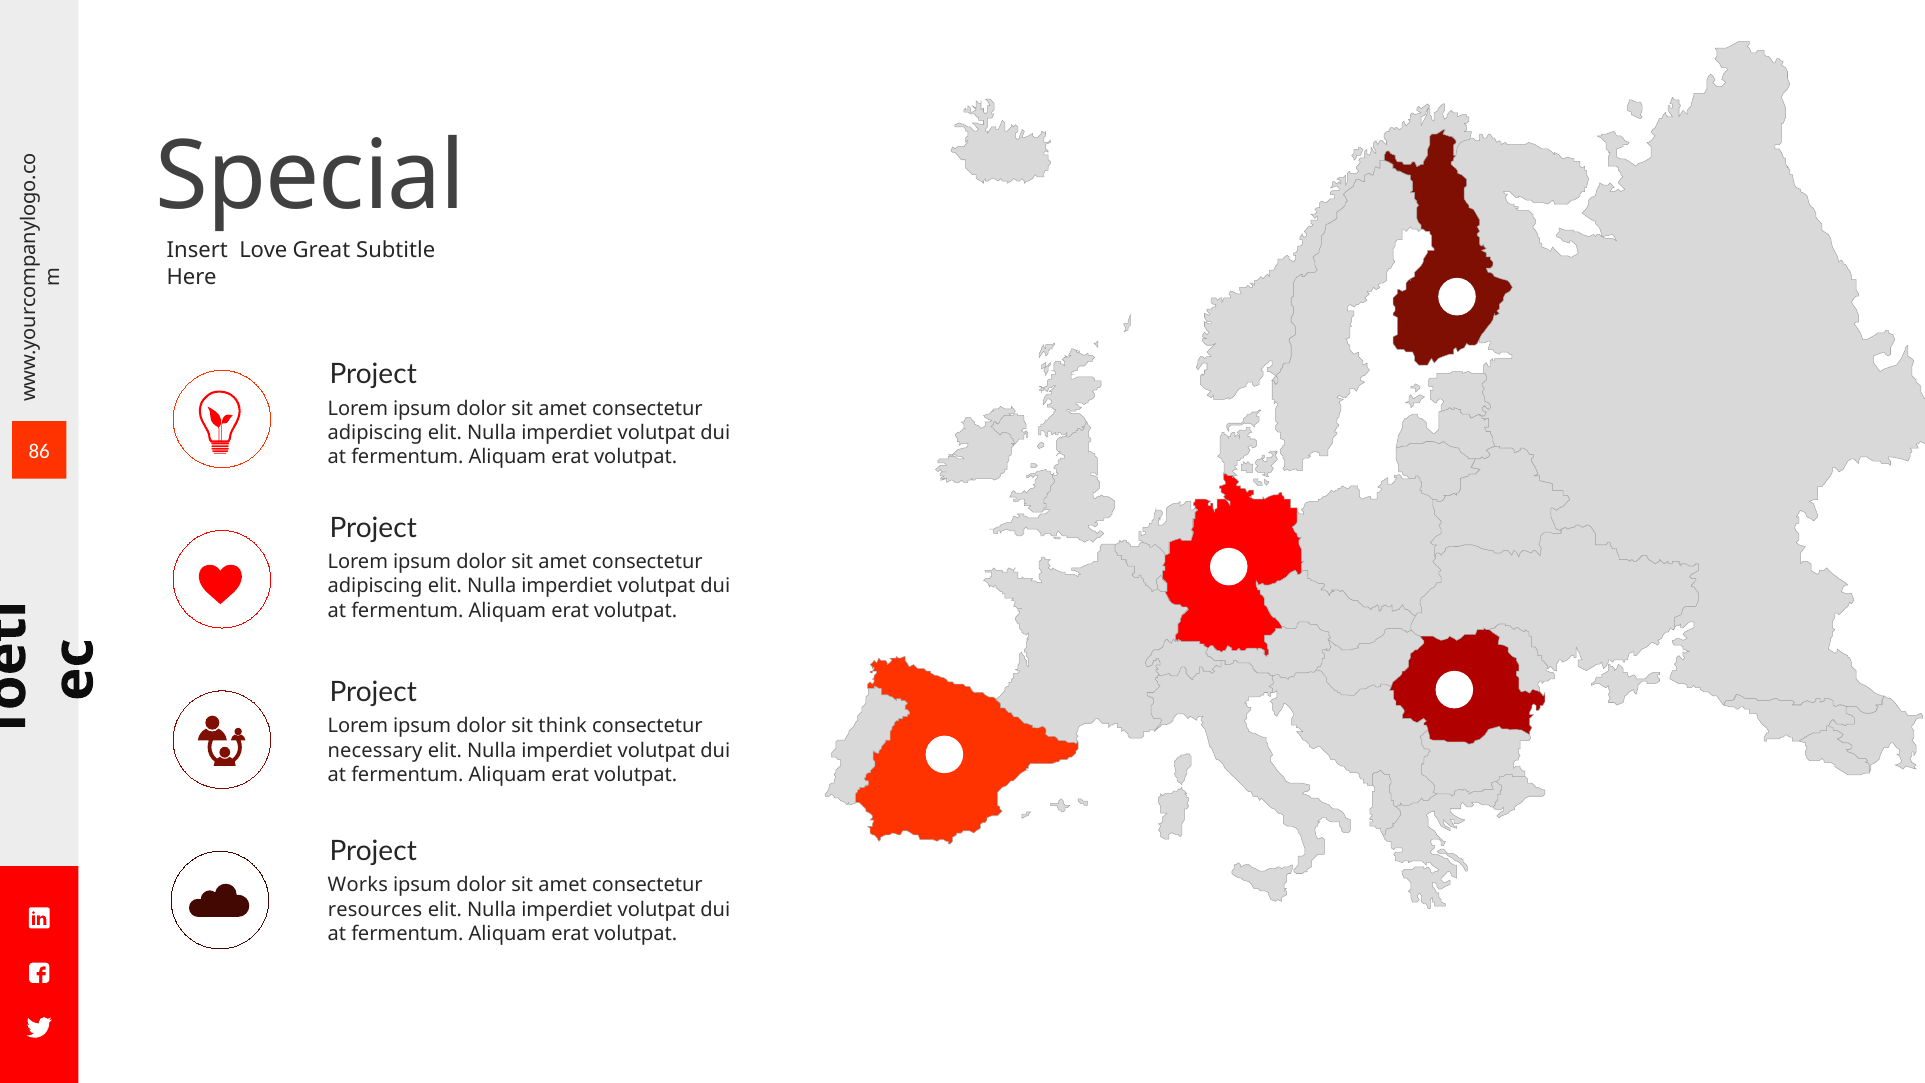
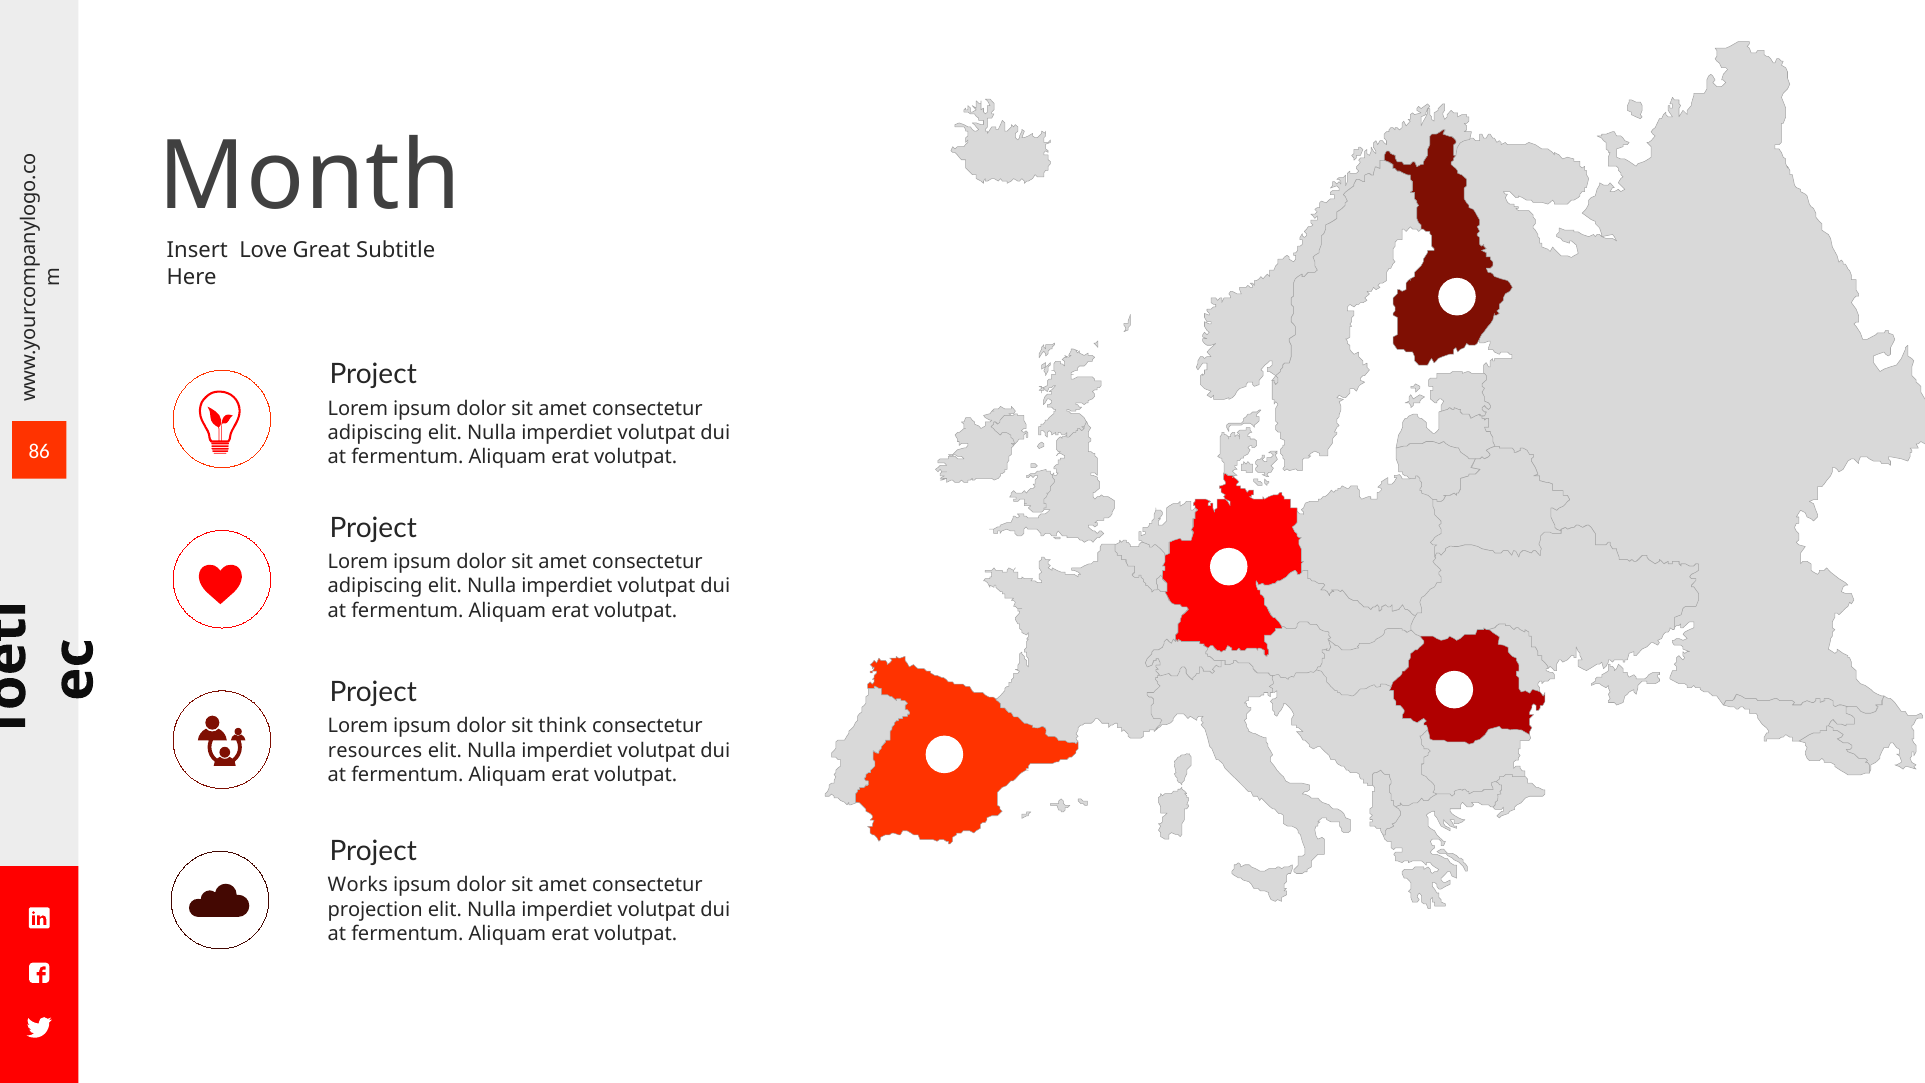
Special: Special -> Month (310, 177)
necessary: necessary -> resources (375, 750)
resources: resources -> projection (375, 909)
